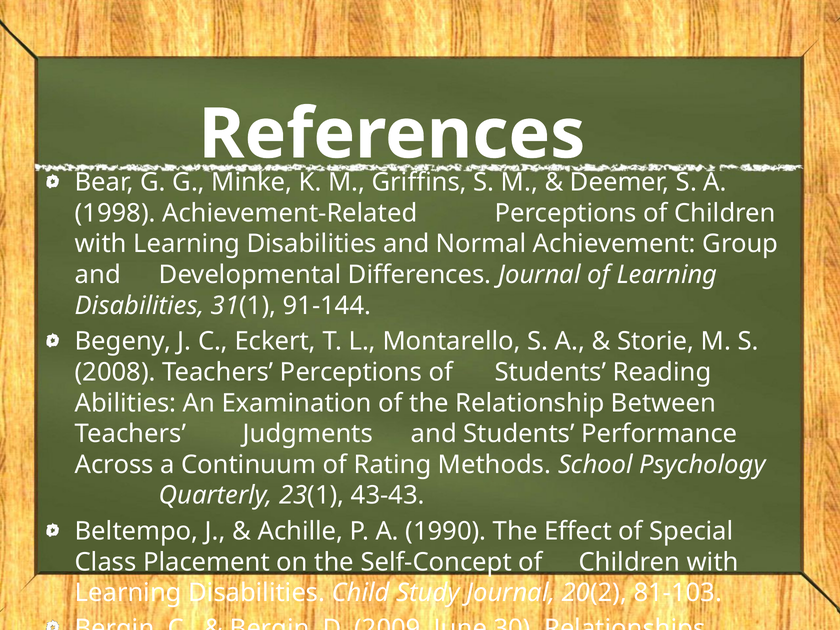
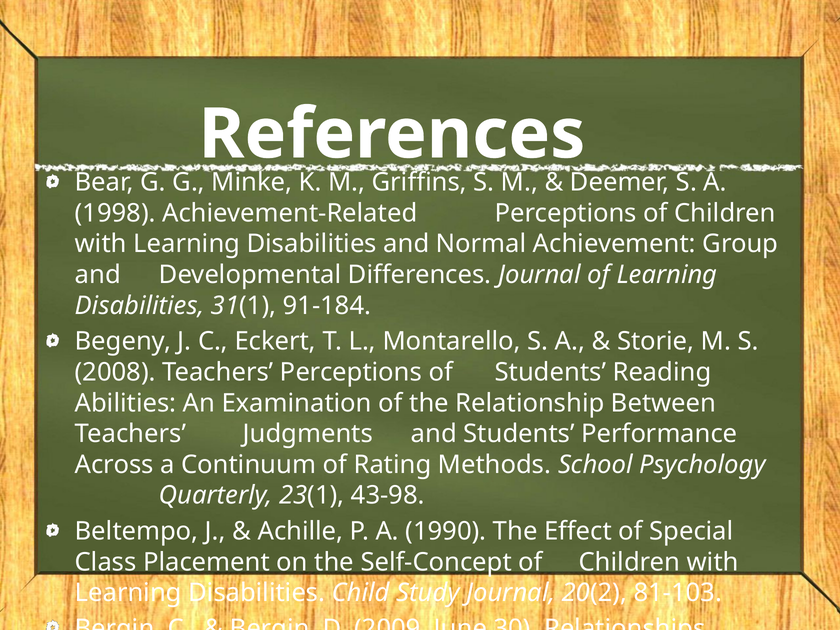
91-144: 91-144 -> 91-184 (327, 306)
43-43: 43-43 -> 43-98 (388, 495)
